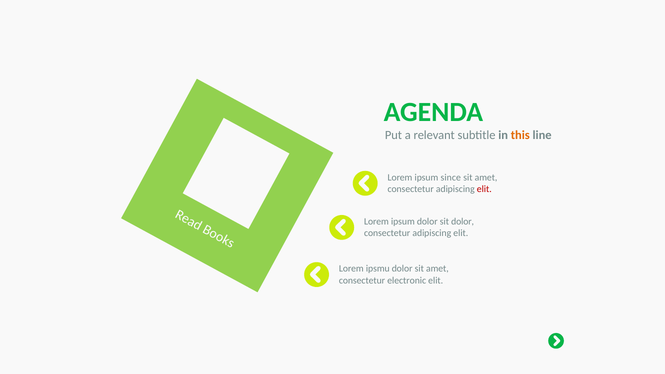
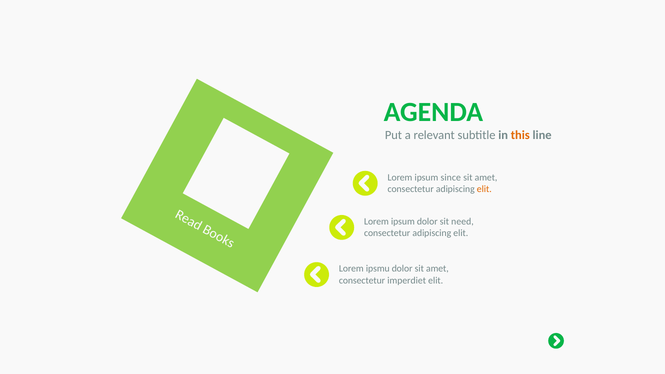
elit colour: red -> orange (484, 189)
sit dolor: dolor -> need (462, 222)
electronic: electronic -> imperdiet (407, 280)
